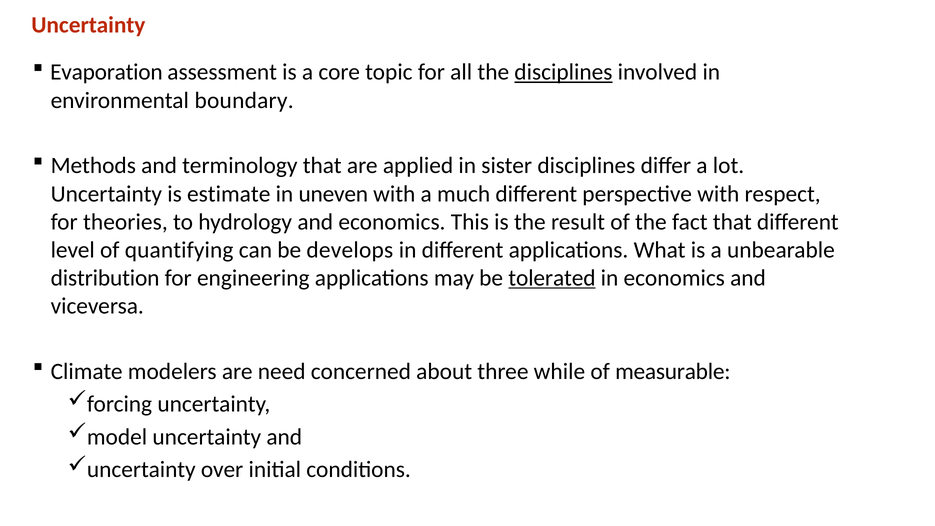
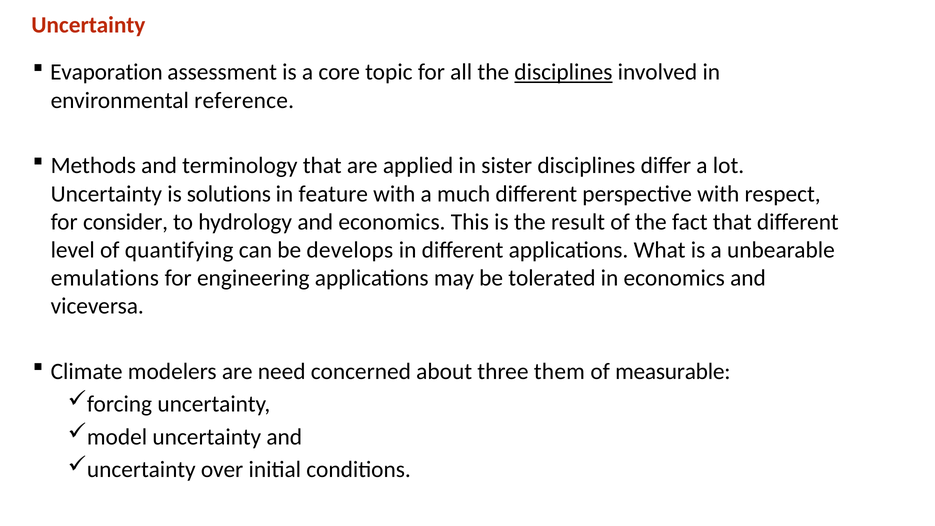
boundary: boundary -> reference (244, 100)
estimate: estimate -> solutions (229, 194)
uneven: uneven -> feature (333, 194)
theories: theories -> consider (126, 222)
distribution: distribution -> emulations (105, 278)
tolerated underline: present -> none (552, 278)
while: while -> them (559, 371)
